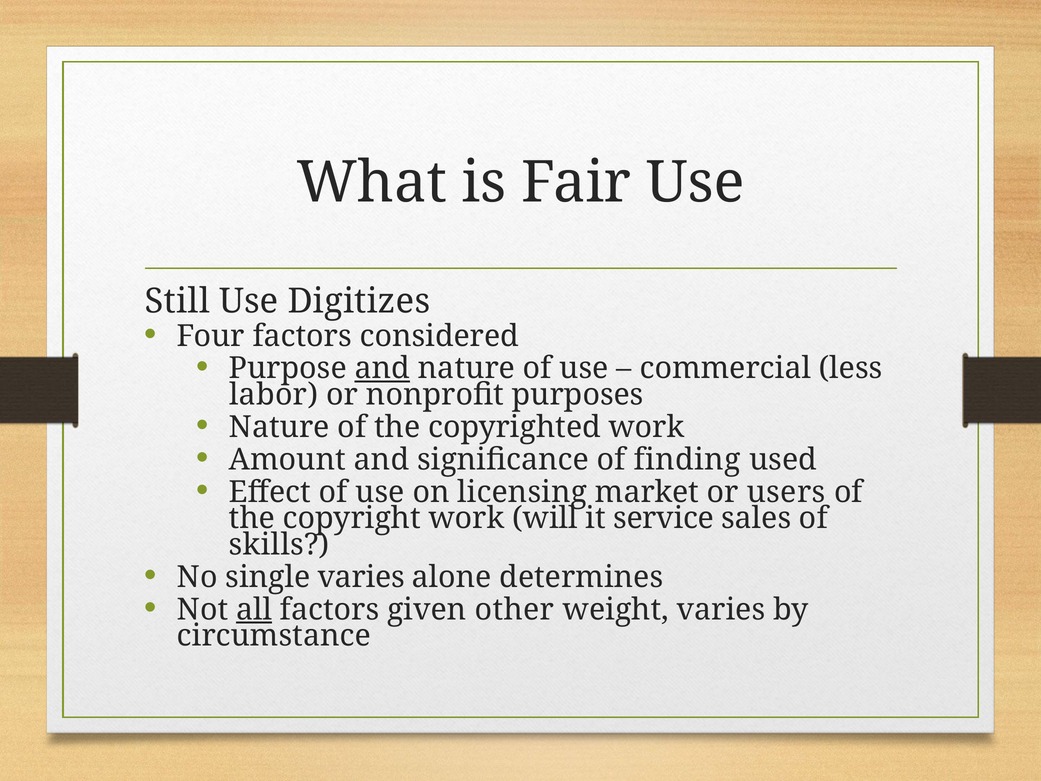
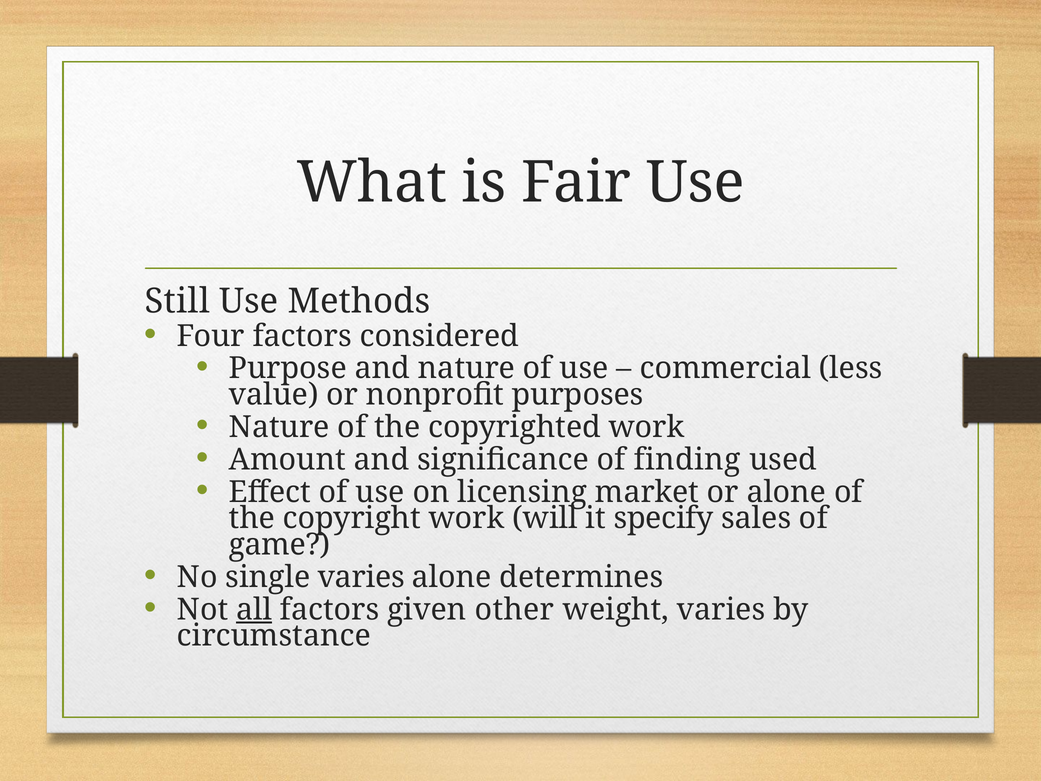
Digitizes: Digitizes -> Methods (359, 301)
and underline: present -> none (382, 368)
labor: labor -> value (274, 395)
or users: users -> alone (786, 492)
service: service -> specify (664, 518)
skills: skills -> game (279, 544)
